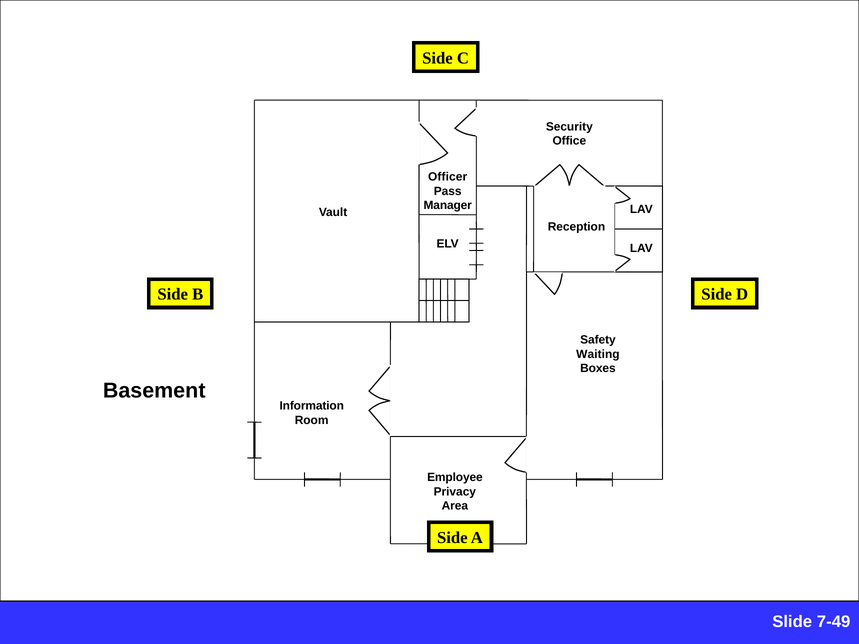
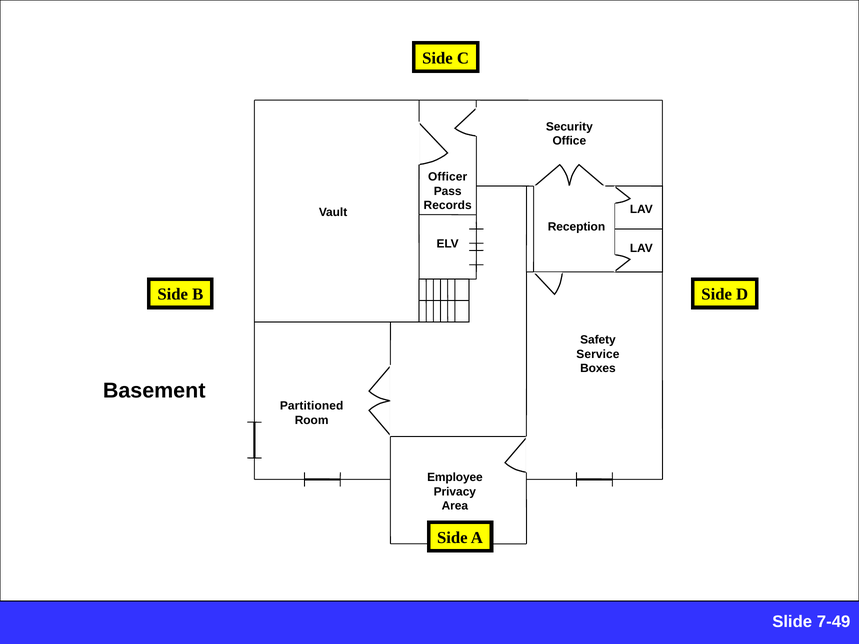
Manager: Manager -> Records (448, 206)
Waiting: Waiting -> Service (598, 354)
Information: Information -> Partitioned (312, 406)
